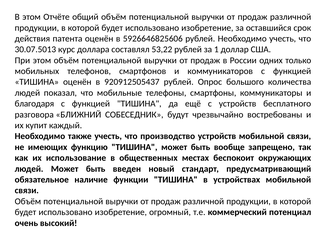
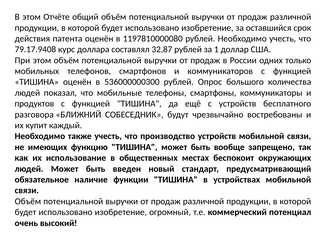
5926646825606: 5926646825606 -> 1197810000080 (153, 39)
30.07.5013: 30.07.5013 -> 79.17.9408 (35, 50)
53,22: 53,22 -> 32,87 (162, 50)
920912505437: 920912505437 -> 536000000300 (132, 82)
благодаря: благодаря -> продуктов (34, 104)
